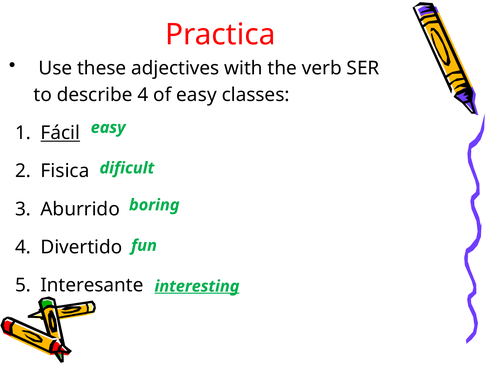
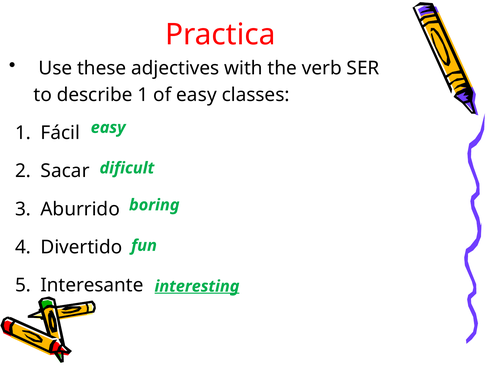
describe 4: 4 -> 1 (143, 95)
Fácil underline: present -> none (60, 133)
Fisica: Fisica -> Sacar (65, 171)
